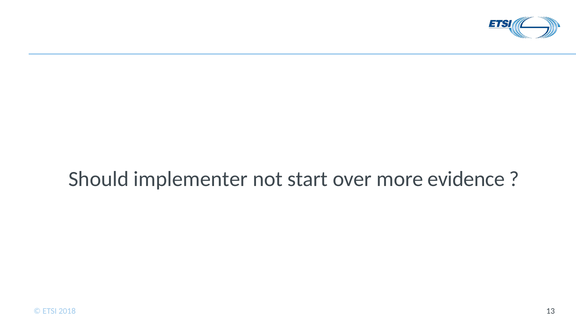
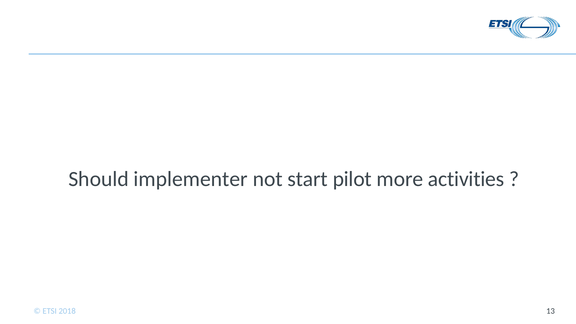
over: over -> pilot (352, 179)
evidence: evidence -> activities (466, 179)
